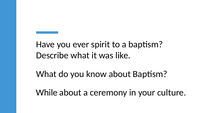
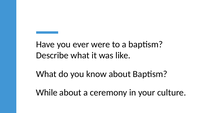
spirit: spirit -> were (101, 44)
